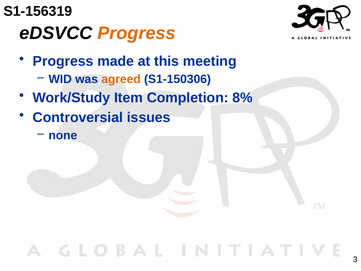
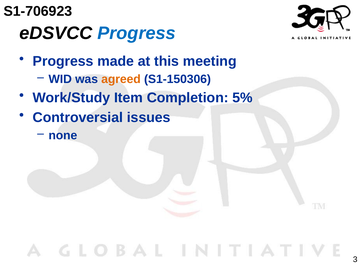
S1-156319: S1-156319 -> S1-706923 (38, 11)
Progress colour: orange -> blue (137, 33)
8%: 8% -> 5% (243, 98)
